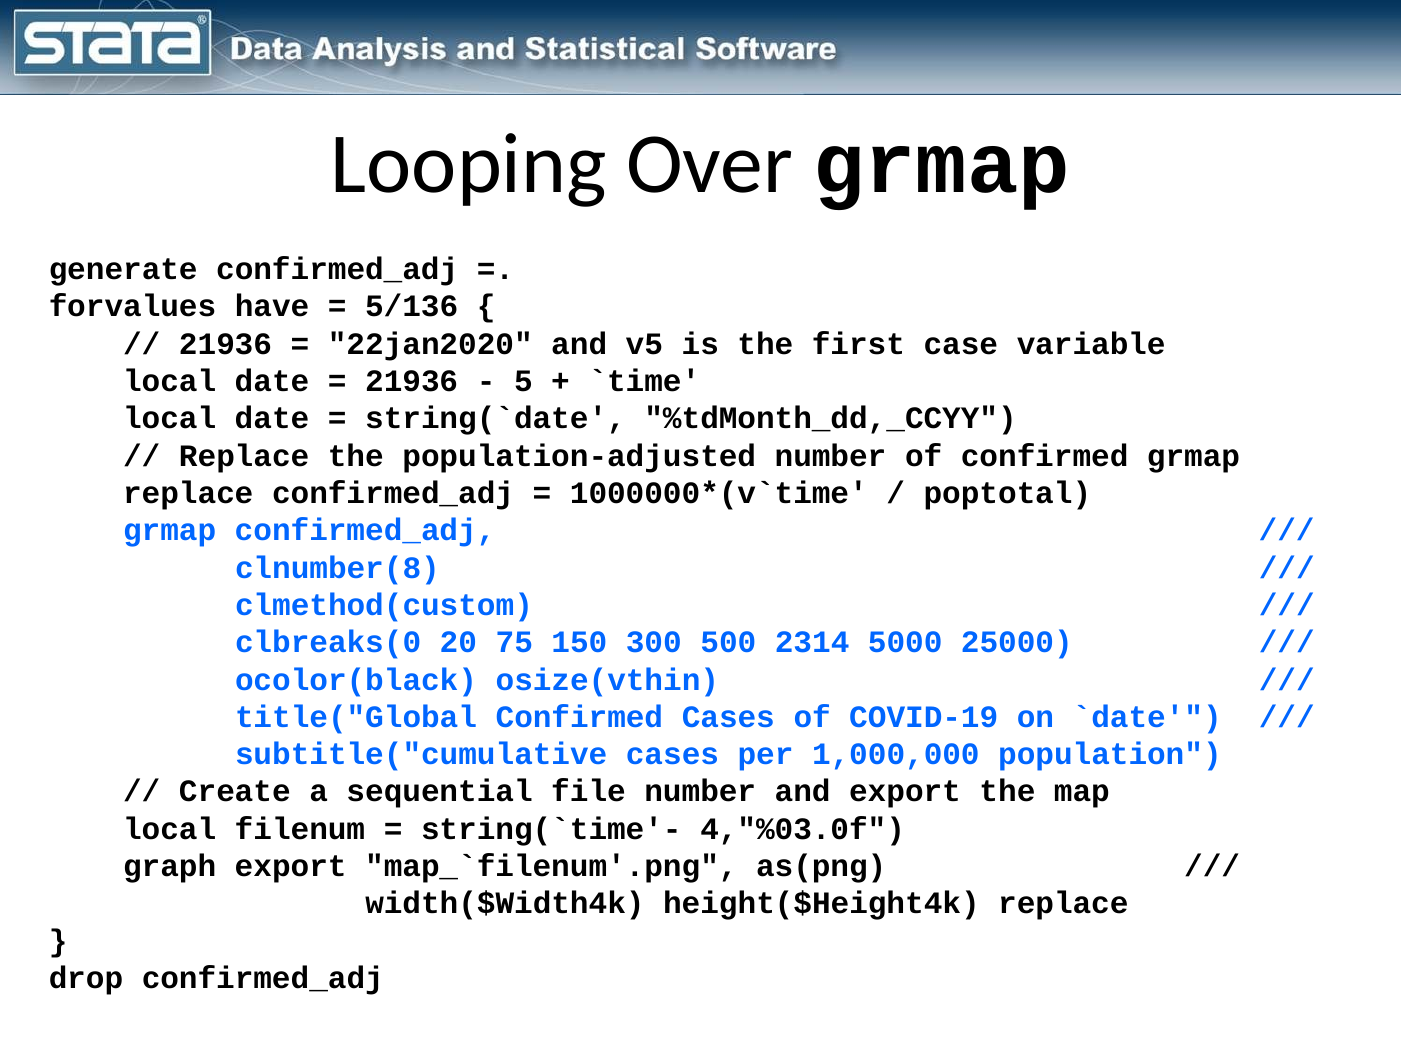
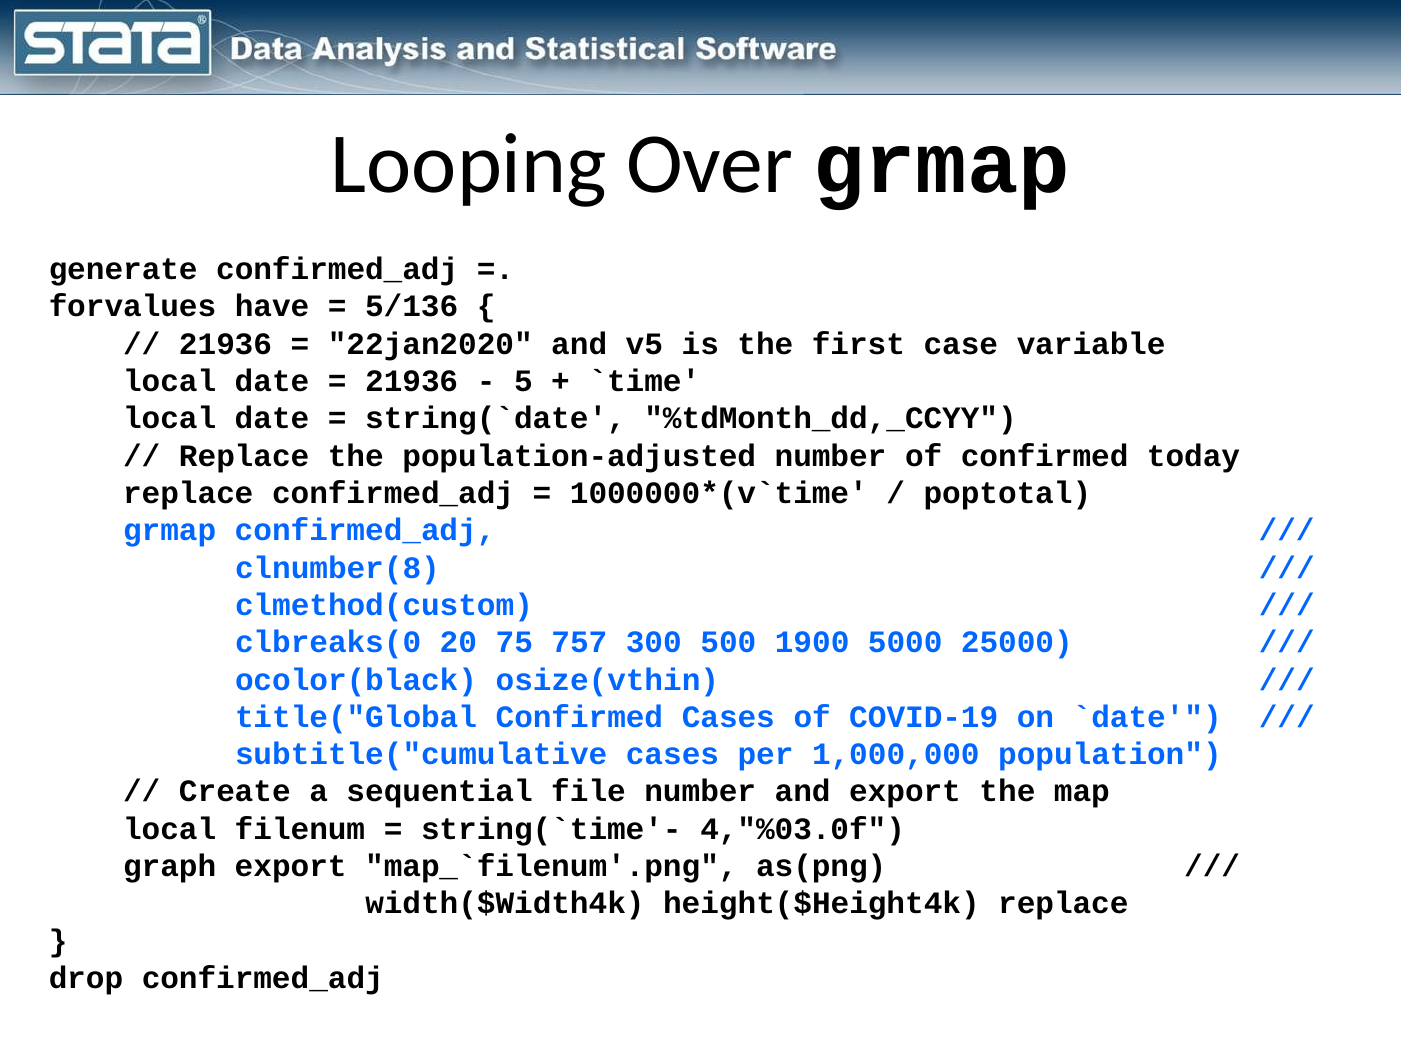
confirmed grmap: grmap -> today (1193, 456)
150: 150 -> 757 (579, 643)
2314: 2314 -> 1900 (812, 643)
